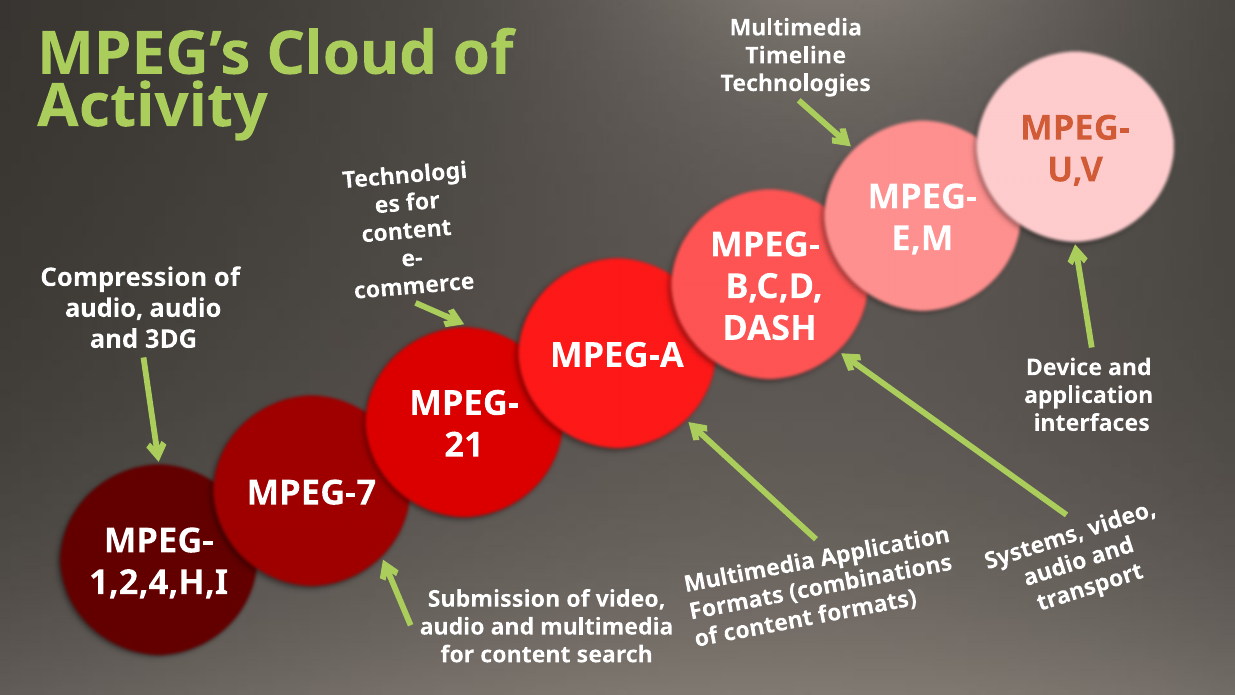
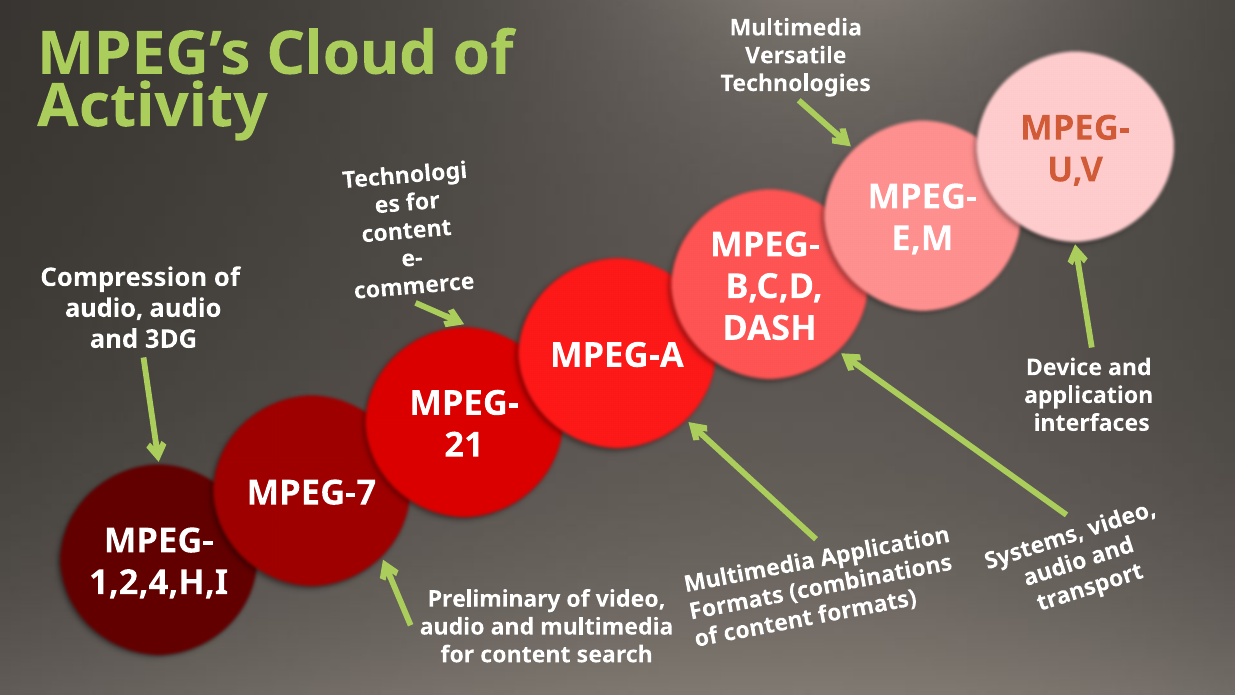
Timeline: Timeline -> Versatile (796, 56)
Submission: Submission -> Preliminary (494, 599)
